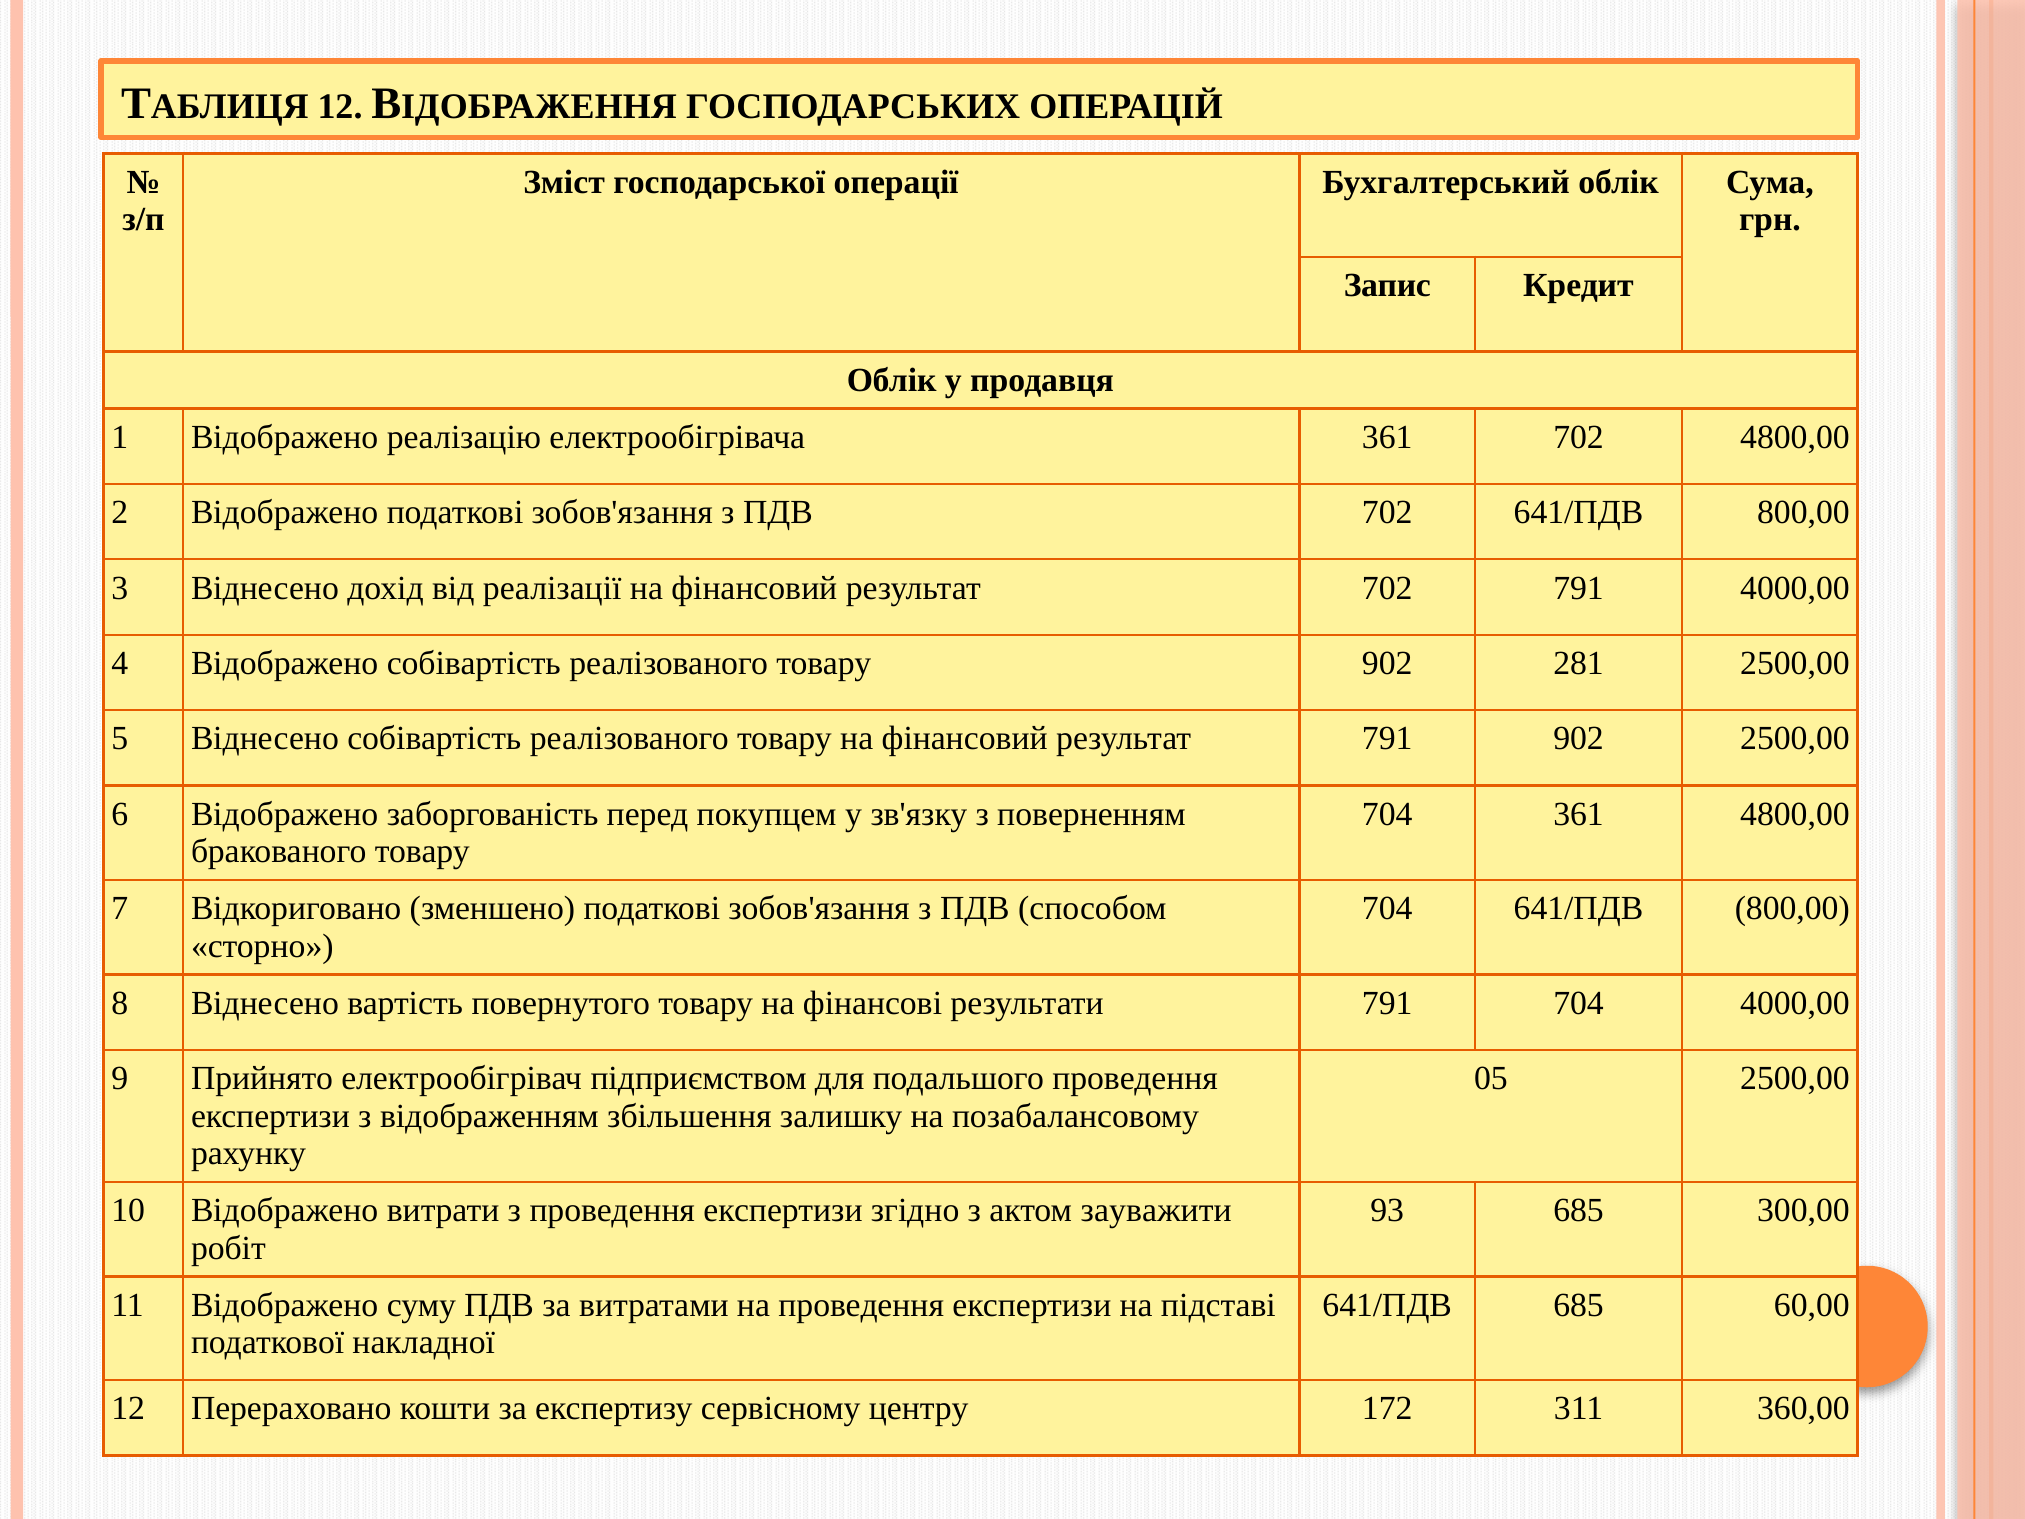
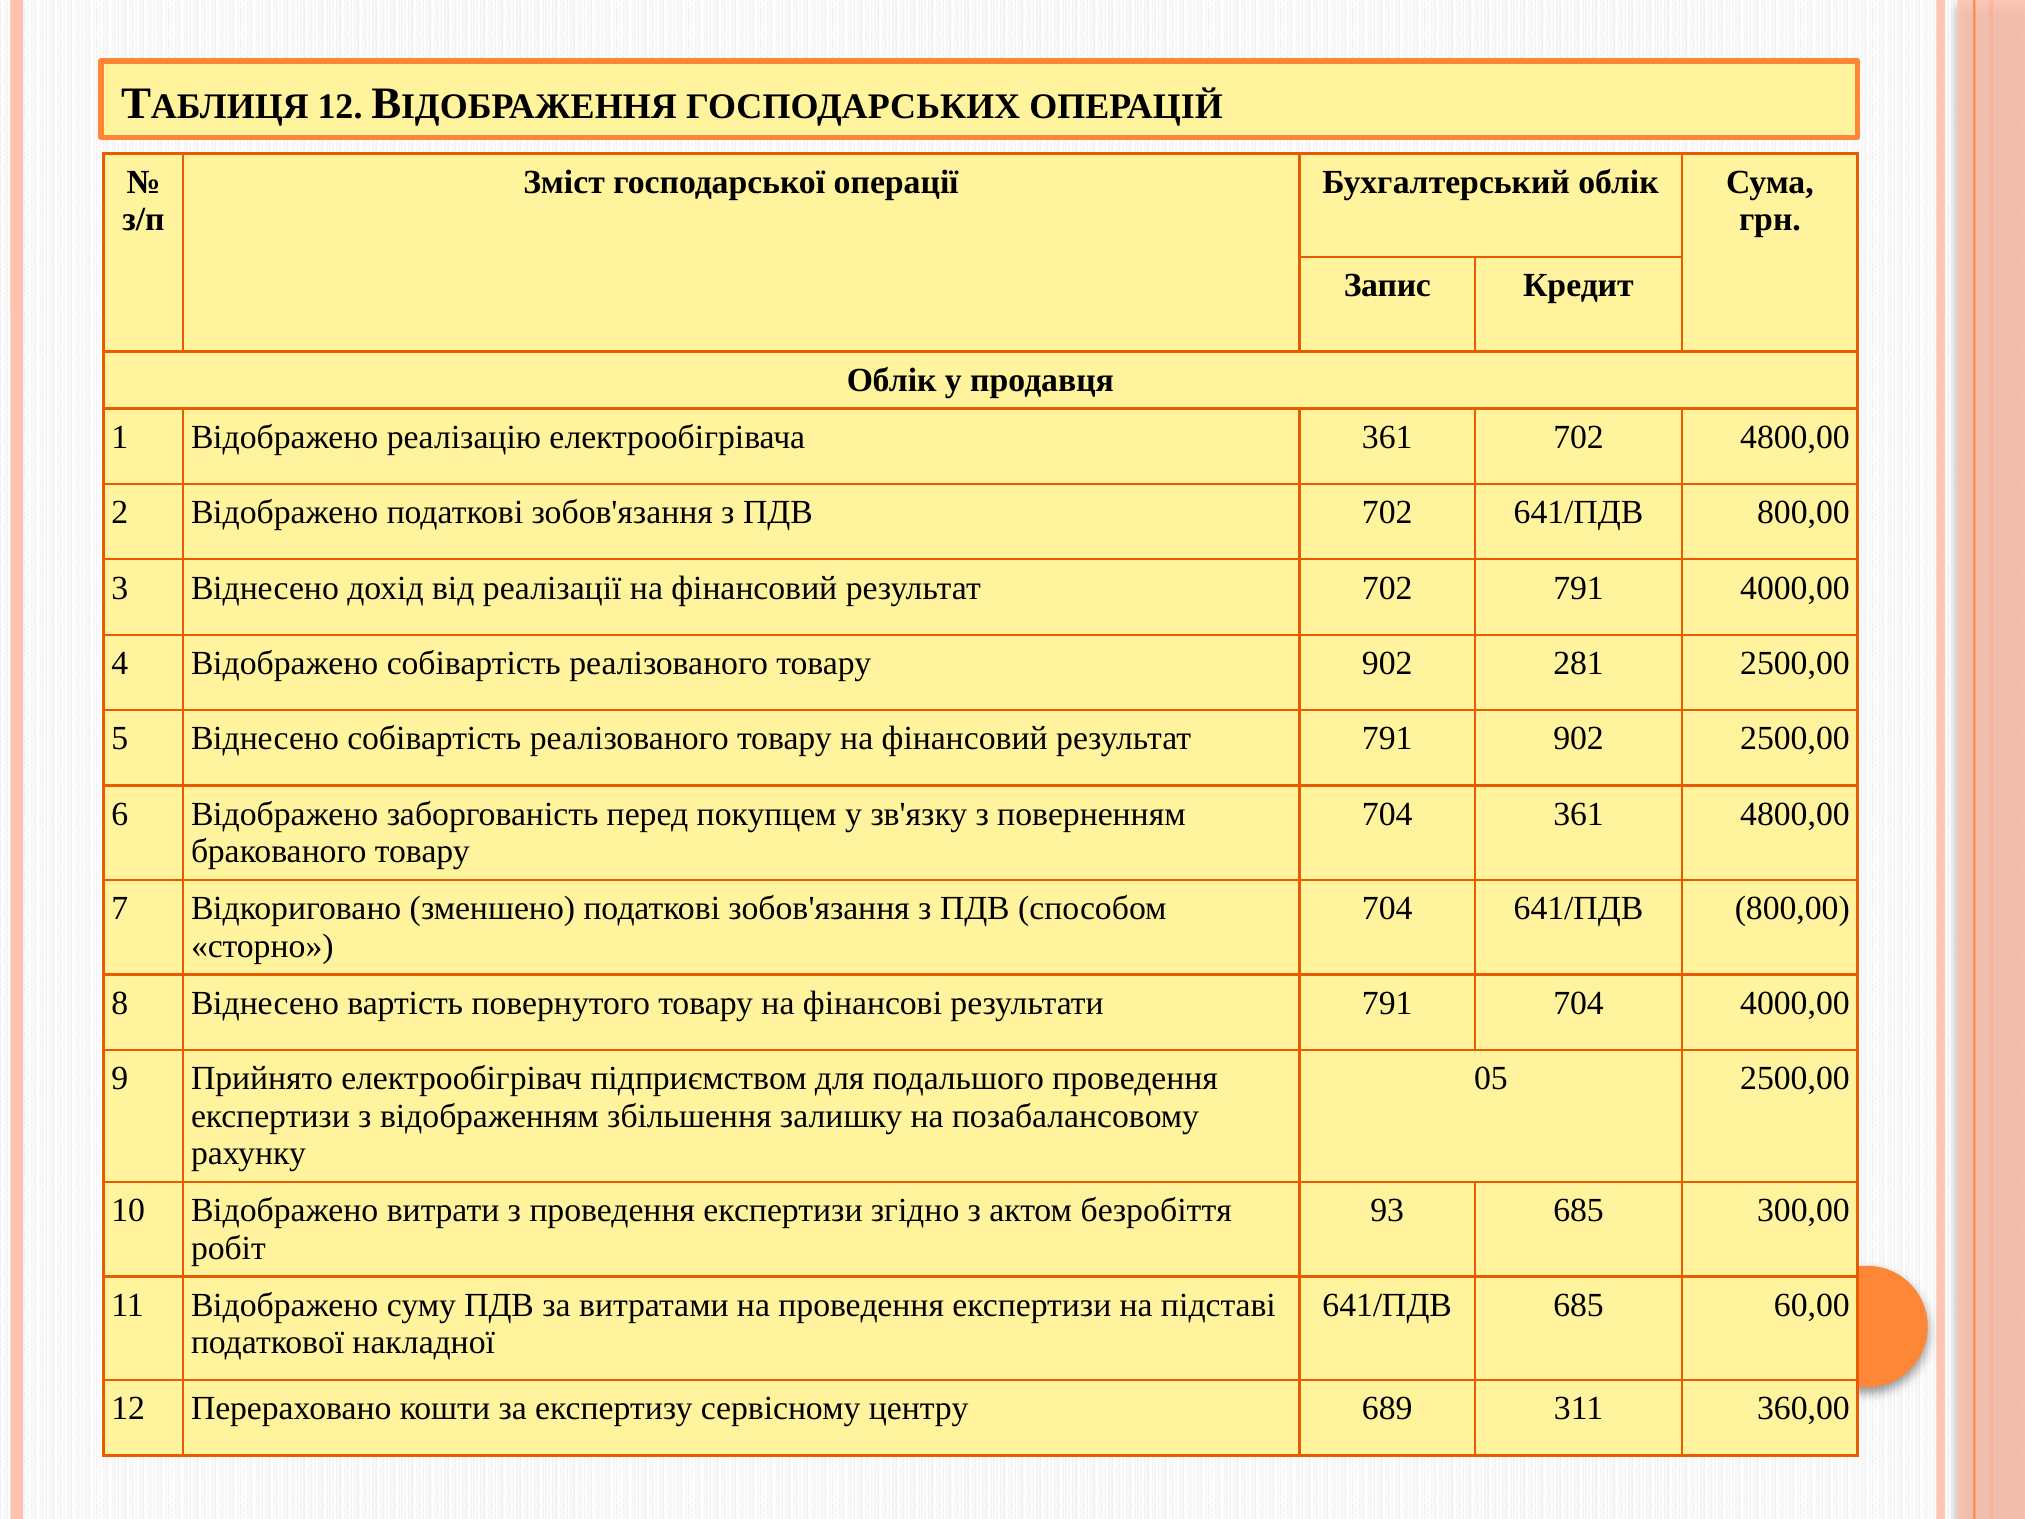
зауважити: зауважити -> безробіття (1156, 1210)
172: 172 -> 689 (1387, 1408)
